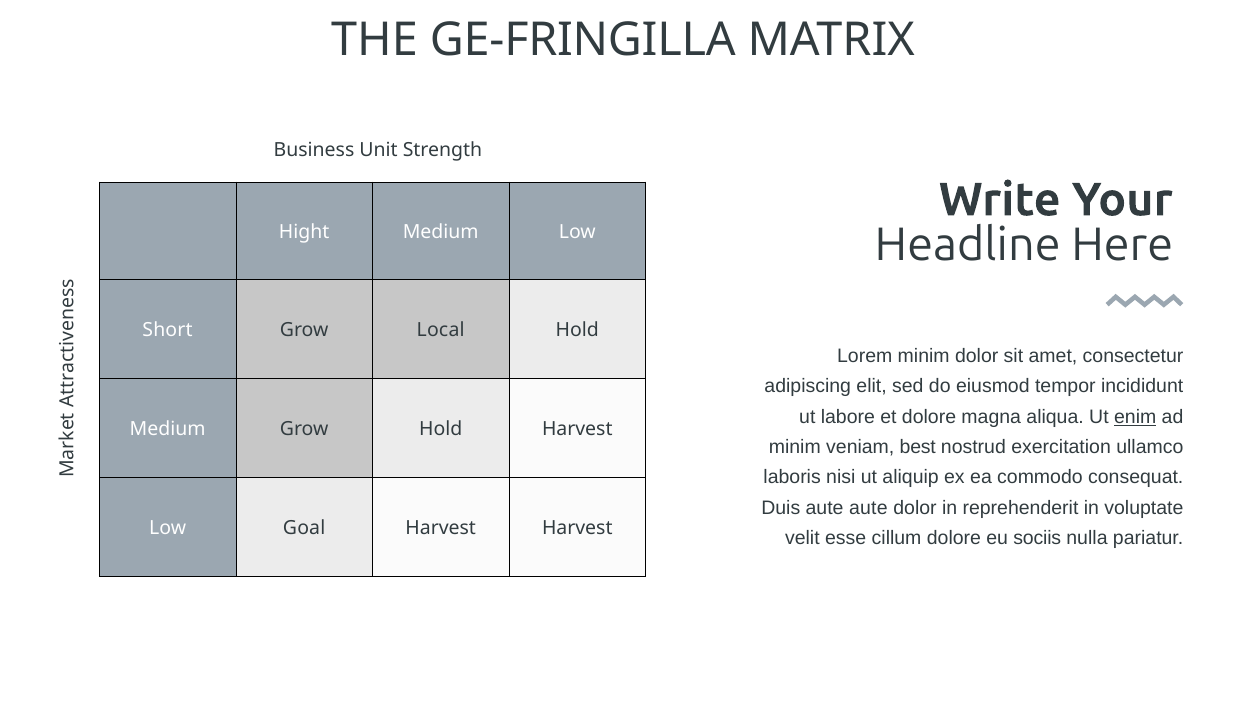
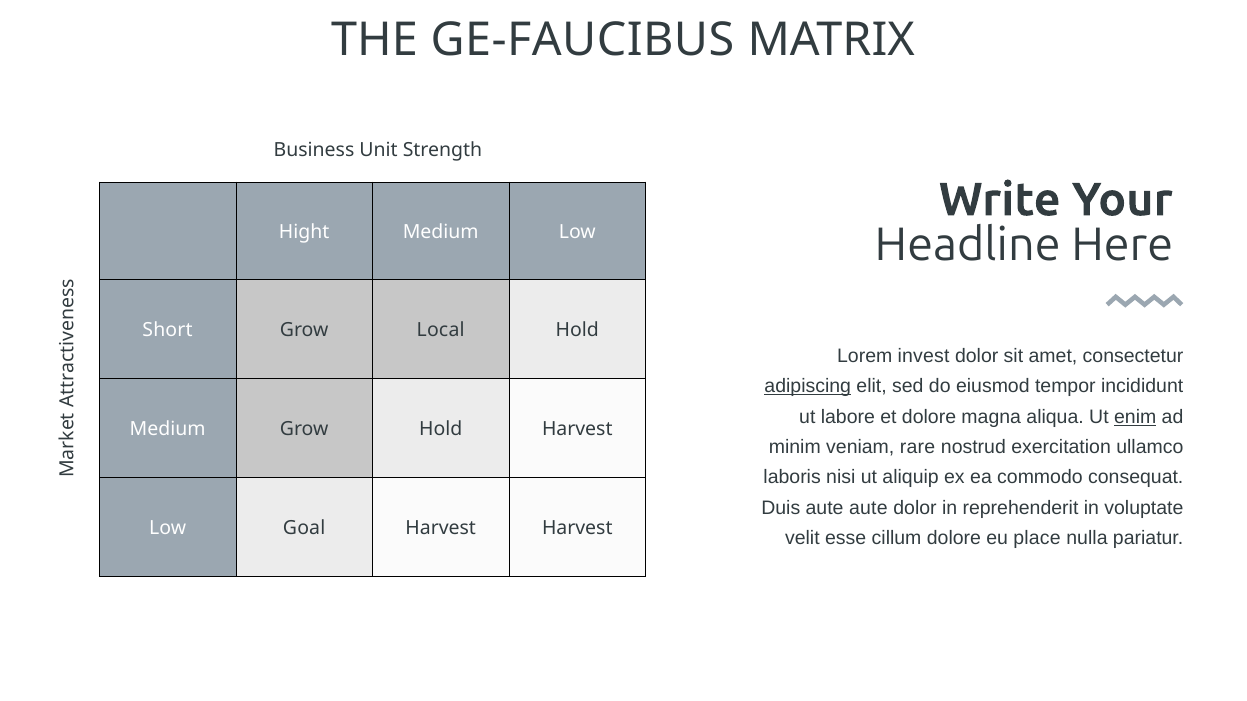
GE-FRINGILLA: GE-FRINGILLA -> GE-FAUCIBUS (582, 41)
Lorem minim: minim -> invest (924, 356)
adipiscing underline: none -> present (808, 387)
best: best -> rare (918, 447)
sociis: sociis -> place (1037, 539)
